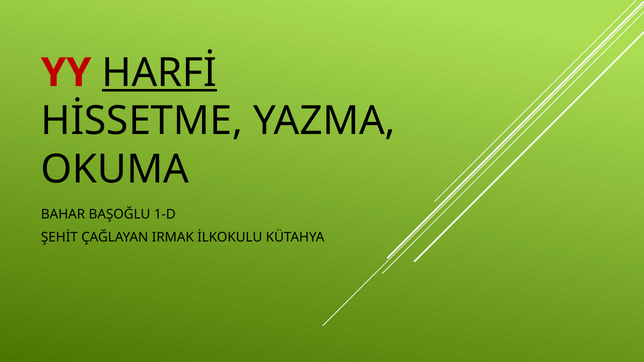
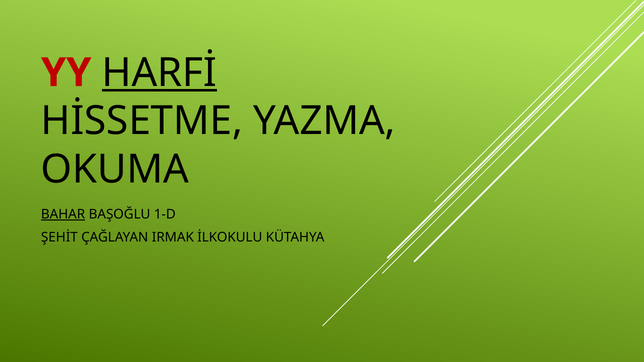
BAHAR underline: none -> present (63, 214)
